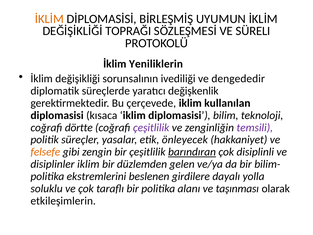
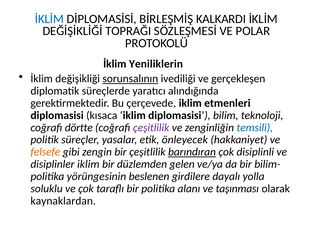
İKLİM colour: orange -> blue (49, 19)
UYUMUN: UYUMUN -> KALKARDI (221, 19)
SÜRELI: SÜRELI -> POLAR (253, 31)
sorunsalının underline: none -> present (130, 79)
dengededir: dengededir -> gerçekleşen (238, 79)
değişkenlik: değişkenlik -> alındığında (193, 91)
kullanılan: kullanılan -> etmenleri (227, 103)
temsili colour: purple -> blue (255, 127)
ekstremlerini: ekstremlerini -> yörüngesinin (96, 176)
etkileşimlerin: etkileşimlerin -> kaynaklardan (63, 201)
